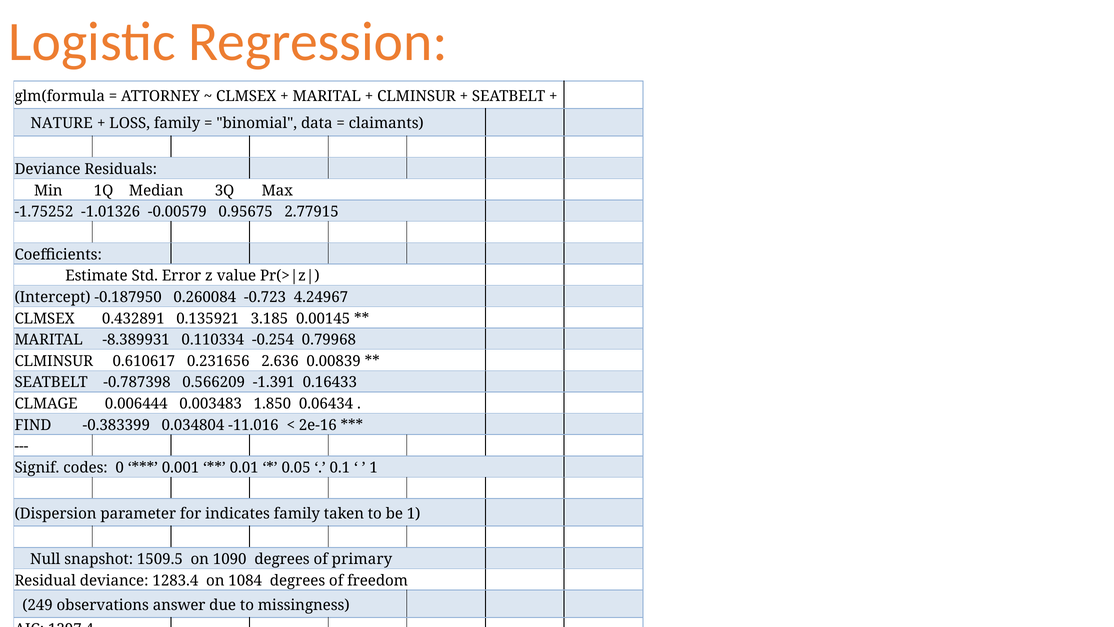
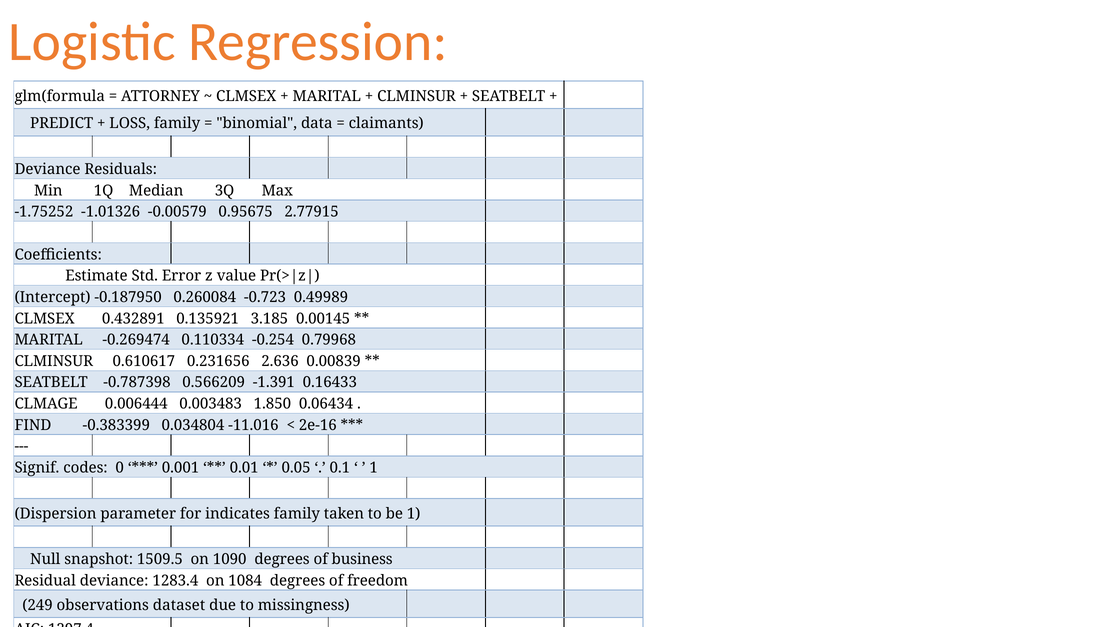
NATURE: NATURE -> PREDICT (62, 123)
4.24967: 4.24967 -> 0.49989 (321, 297)
-8.389931: -8.389931 -> -0.269474 (136, 340)
primary: primary -> business (362, 559)
answer: answer -> dataset (179, 605)
